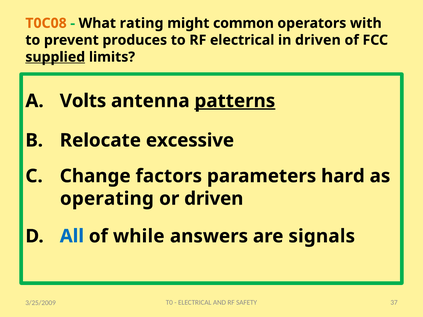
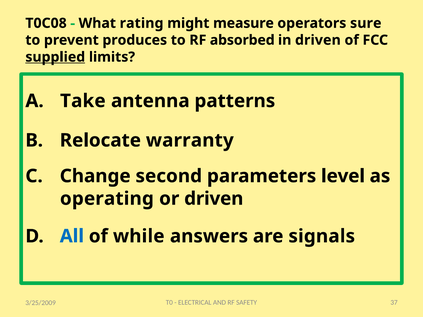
T0C08 colour: orange -> black (46, 23)
common: common -> measure (243, 23)
with: with -> sure (366, 23)
RF electrical: electrical -> absorbed (242, 40)
Volts: Volts -> Take (83, 101)
patterns underline: present -> none (235, 101)
excessive: excessive -> warranty (190, 140)
factors: factors -> second (169, 176)
hard: hard -> level (343, 176)
